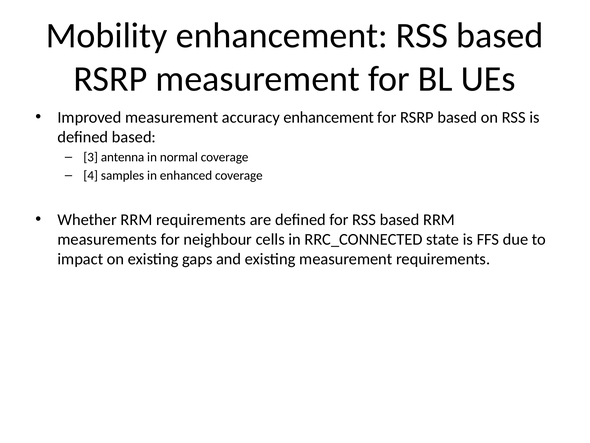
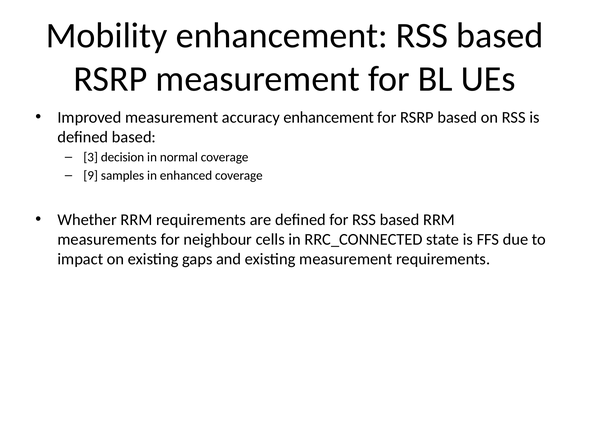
antenna: antenna -> decision (123, 157)
4: 4 -> 9 (91, 175)
